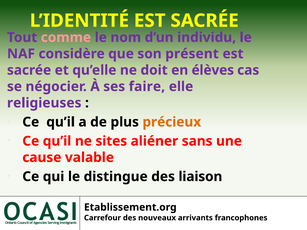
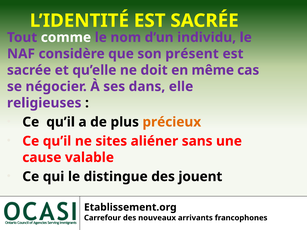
comme colour: pink -> white (66, 37)
élèves: élèves -> même (213, 70)
faire: faire -> dans (147, 87)
liaison: liaison -> jouent (200, 177)
